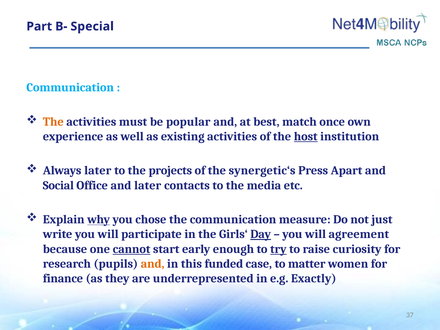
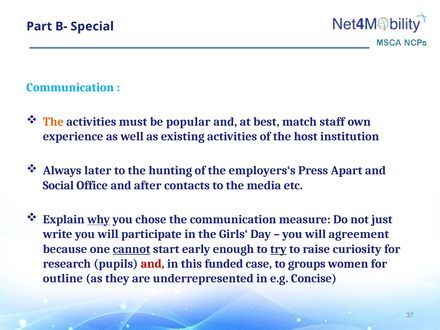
once: once -> staff (332, 122)
host underline: present -> none (306, 136)
projects: projects -> hunting (170, 171)
synergetic‘s: synergetic‘s -> employers‘s (262, 171)
and later: later -> after (148, 185)
Day underline: present -> none (261, 234)
and colour: orange -> red (153, 264)
matter: matter -> groups (307, 264)
finance: finance -> outline (63, 278)
Exactly: Exactly -> Concise (314, 278)
